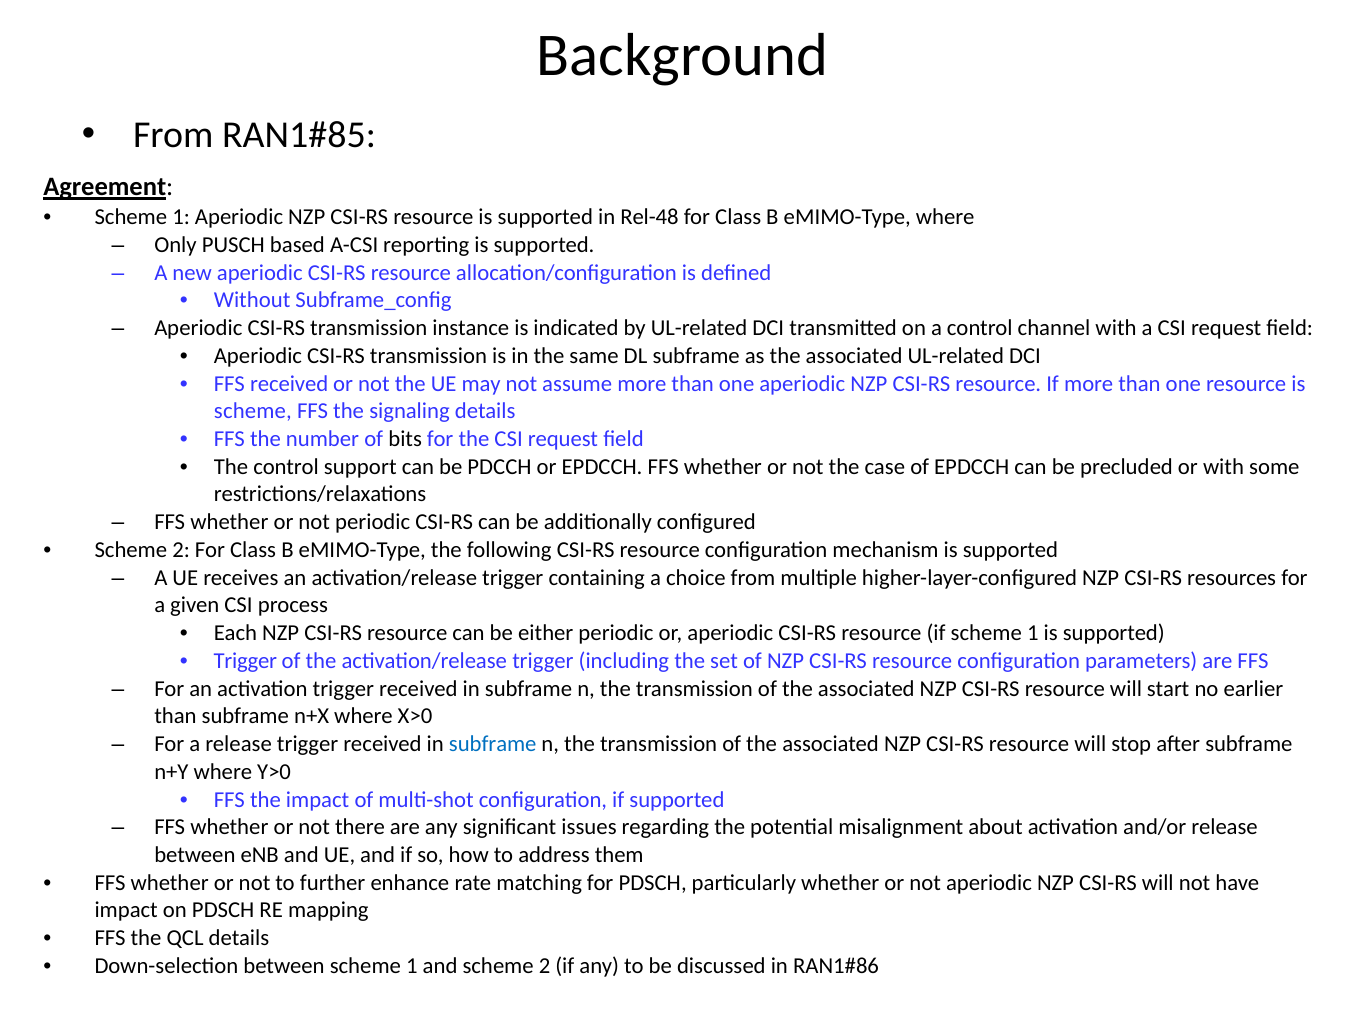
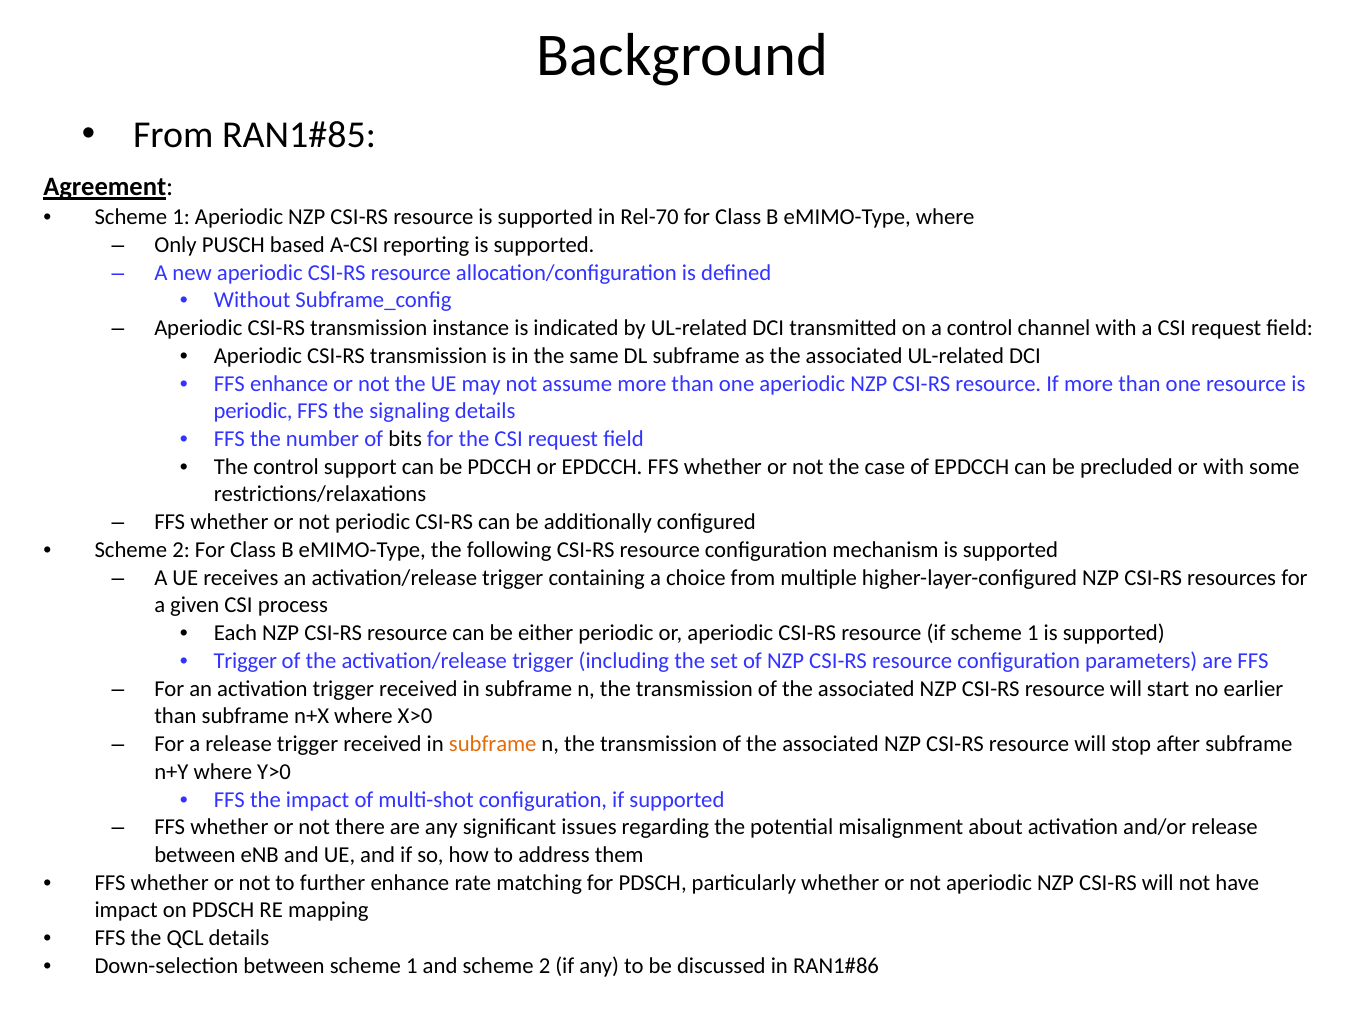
Rel-48: Rel-48 -> Rel-70 (649, 217)
FFS received: received -> enhance (289, 383)
scheme: scheme -> periodic (253, 411)
subframe colour: blue -> orange (493, 744)
